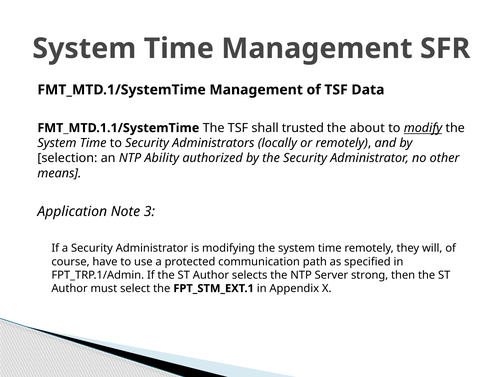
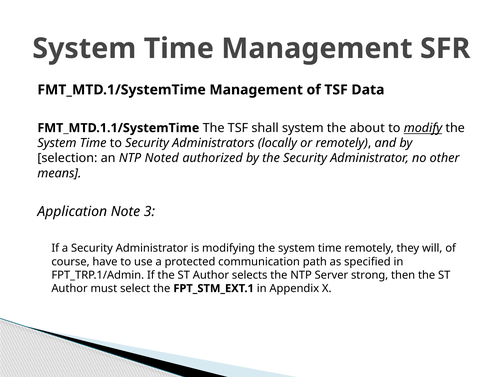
shall trusted: trusted -> system (303, 128)
Ability: Ability -> Noted (162, 158)
